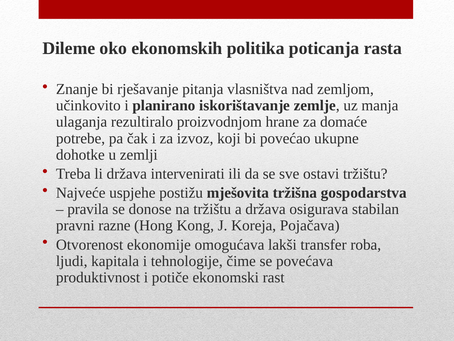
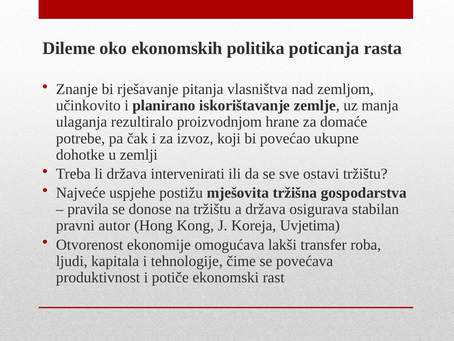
razne: razne -> autor (114, 225)
Pojačava: Pojačava -> Uvjetima (310, 225)
